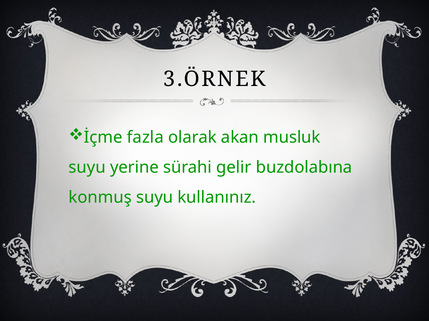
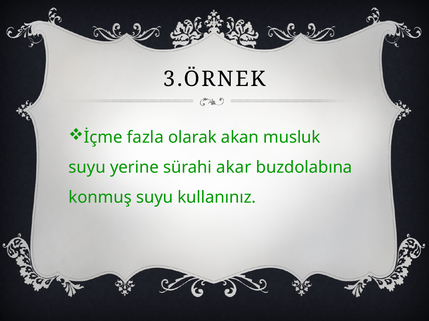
gelir: gelir -> akar (234, 168)
